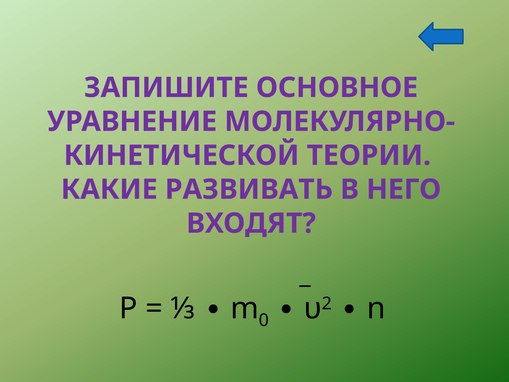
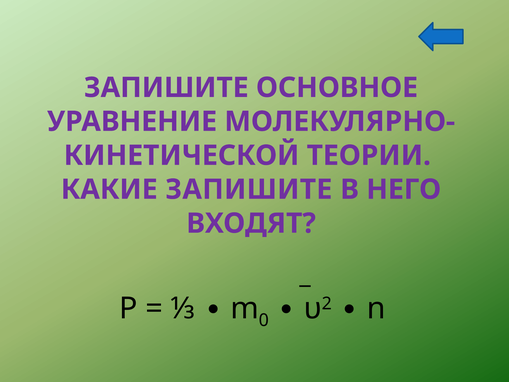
КАКИЕ РАЗВИВАТЬ: РАЗВИВАТЬ -> ЗАПИШИТЕ (249, 189)
